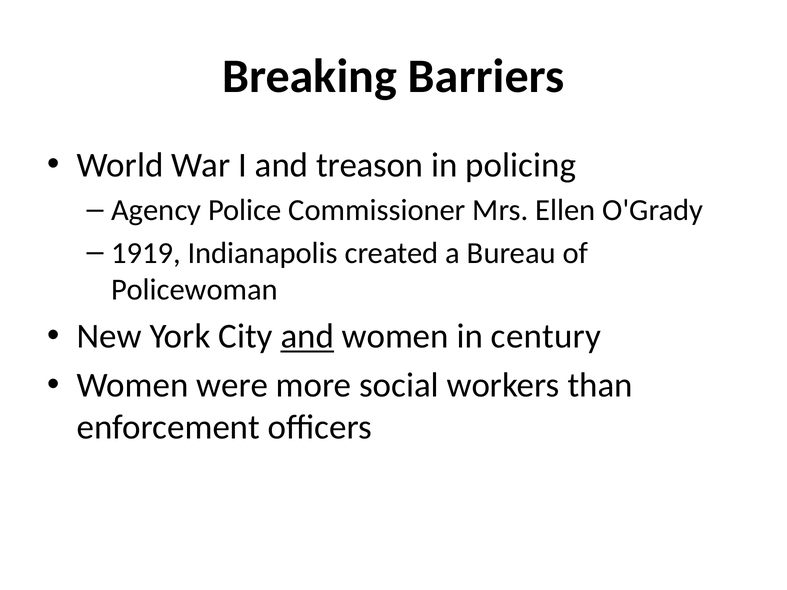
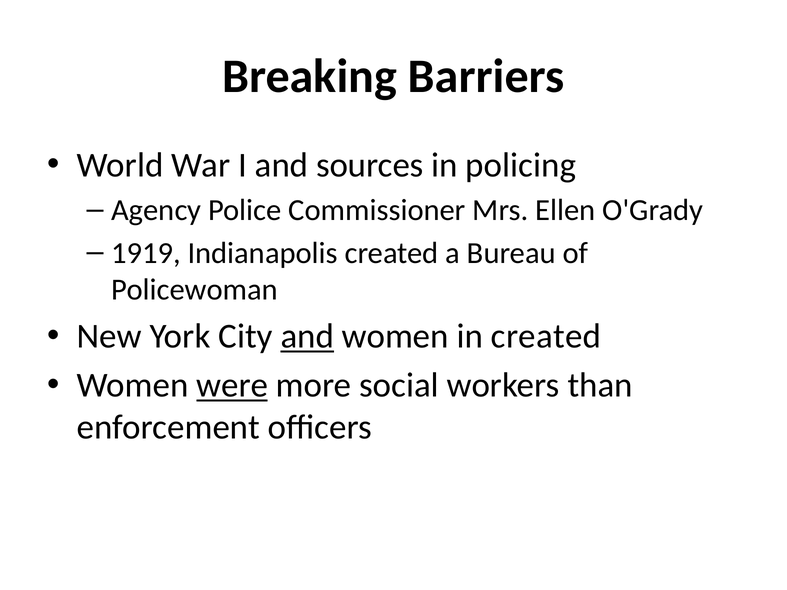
treason: treason -> sources (370, 165)
in century: century -> created (546, 337)
were underline: none -> present (232, 386)
